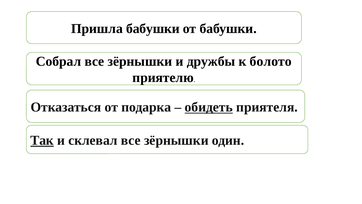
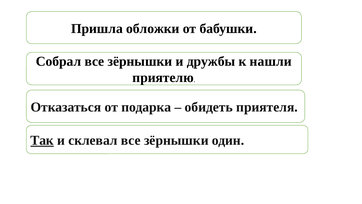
Пришла бабушки: бабушки -> обложки (153, 28)
болото: болото -> нашли (271, 61)
обидеть underline: present -> none (209, 107)
